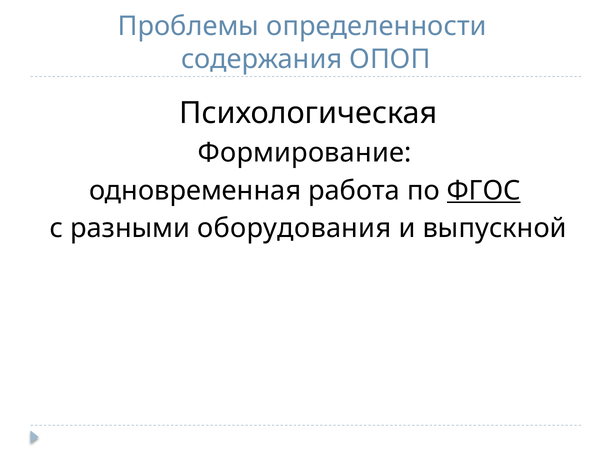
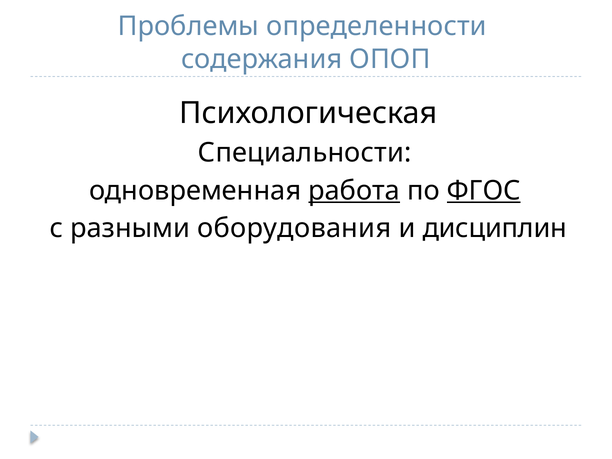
Формирование: Формирование -> Специальности (305, 153)
работа underline: none -> present (354, 191)
выпускной: выпускной -> дисциплин (495, 228)
